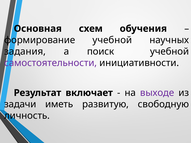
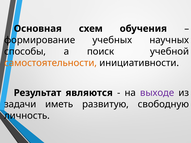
формирование учебной: учебной -> учебных (112, 40)
задания: задания -> способы (25, 52)
самостоятельности colour: purple -> orange (51, 63)
включает: включает -> являются (89, 93)
